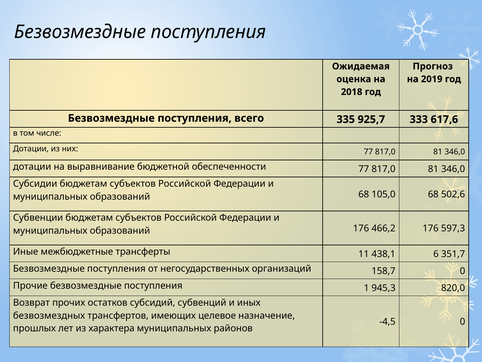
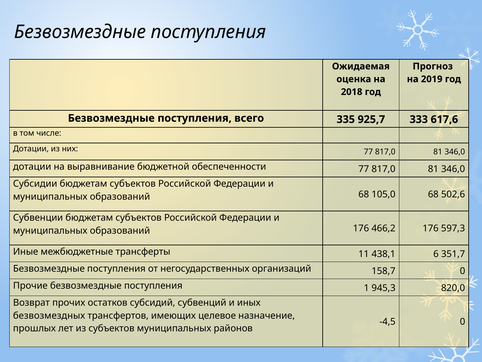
из характера: характера -> субъектов (112, 328)
